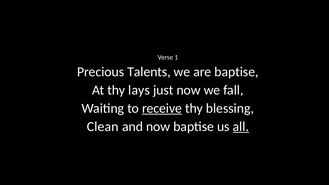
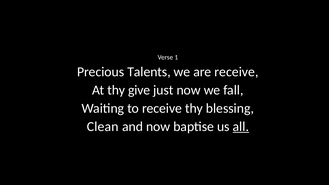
are baptise: baptise -> receive (236, 72)
lays: lays -> give (139, 90)
receive underline: present -> none (162, 108)
